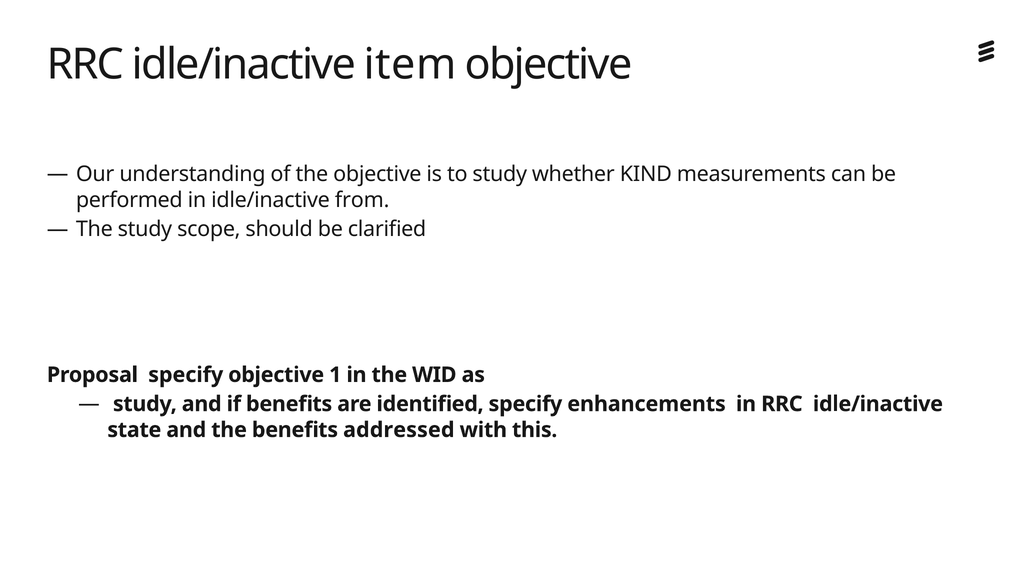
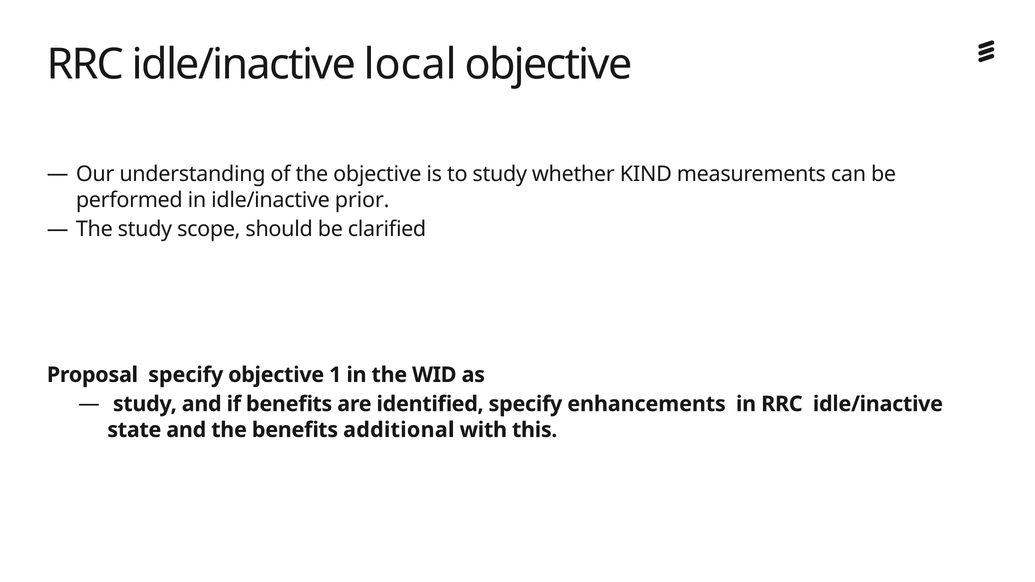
item: item -> local (410, 64)
from: from -> prior (362, 200)
addressed: addressed -> additional (399, 430)
